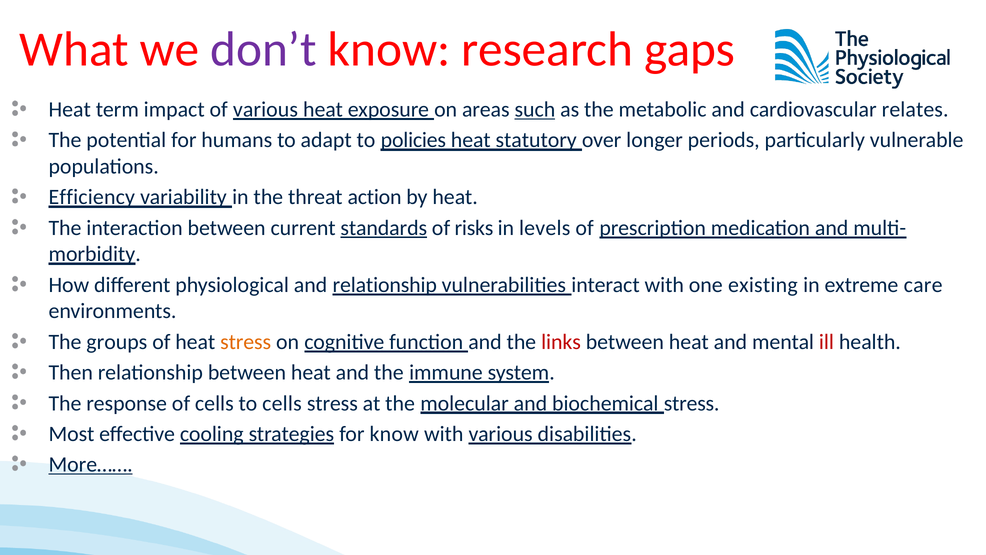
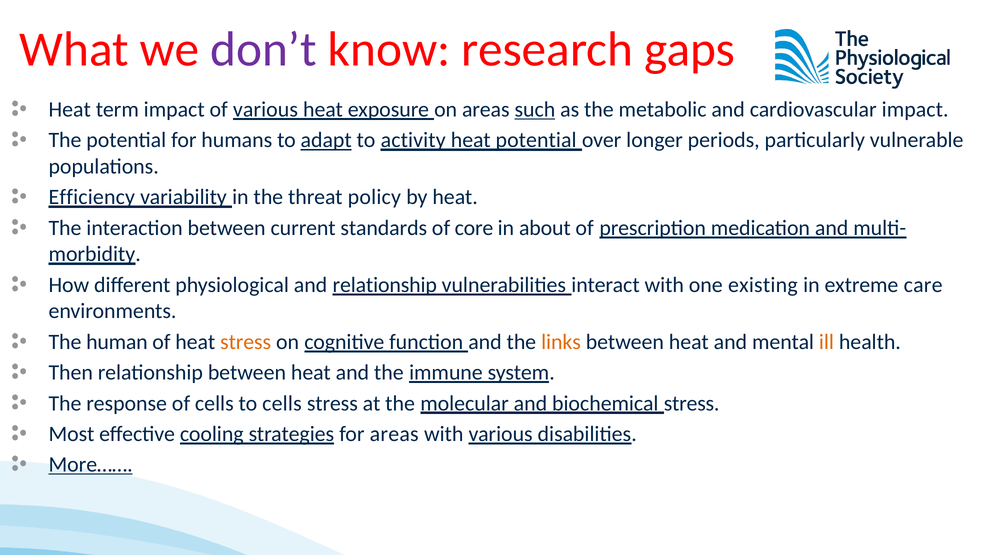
cardiovascular relates: relates -> impact (915, 110)
adapt underline: none -> present (326, 140)
policies: policies -> activity (413, 140)
heat statutory: statutory -> potential (536, 140)
action: action -> policy (374, 197)
standards underline: present -> none (384, 228)
risks: risks -> core (474, 228)
levels: levels -> about (545, 228)
groups: groups -> human (117, 342)
links colour: red -> orange (561, 342)
ill colour: red -> orange (826, 342)
for know: know -> areas (394, 434)
